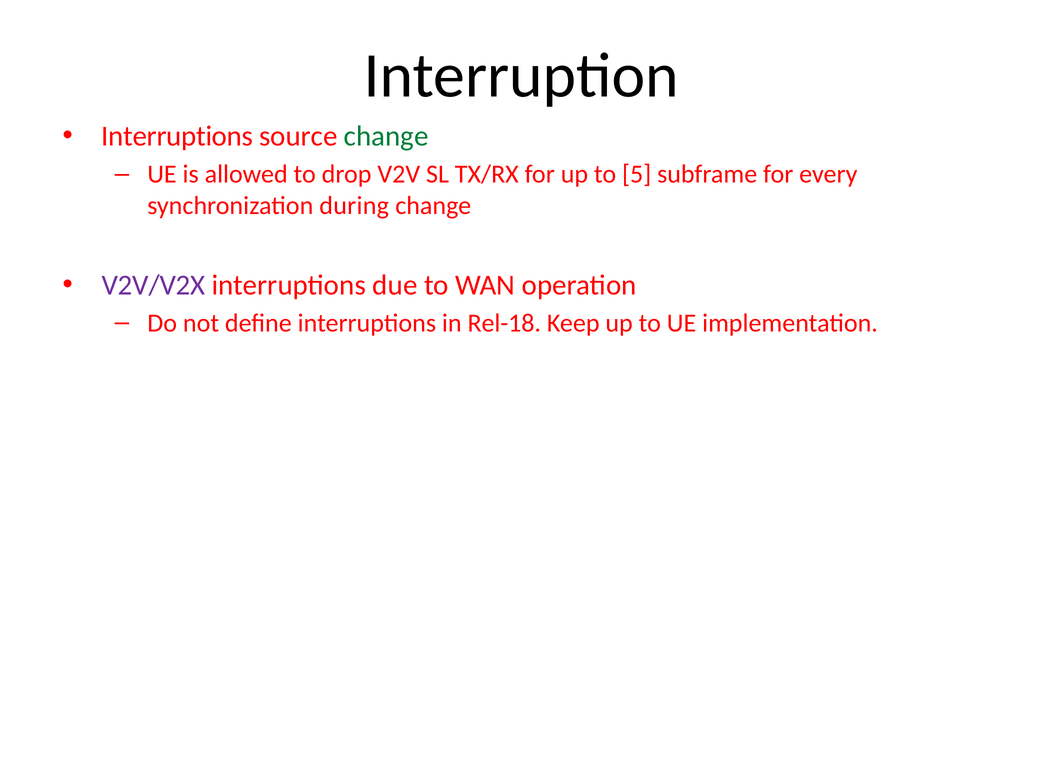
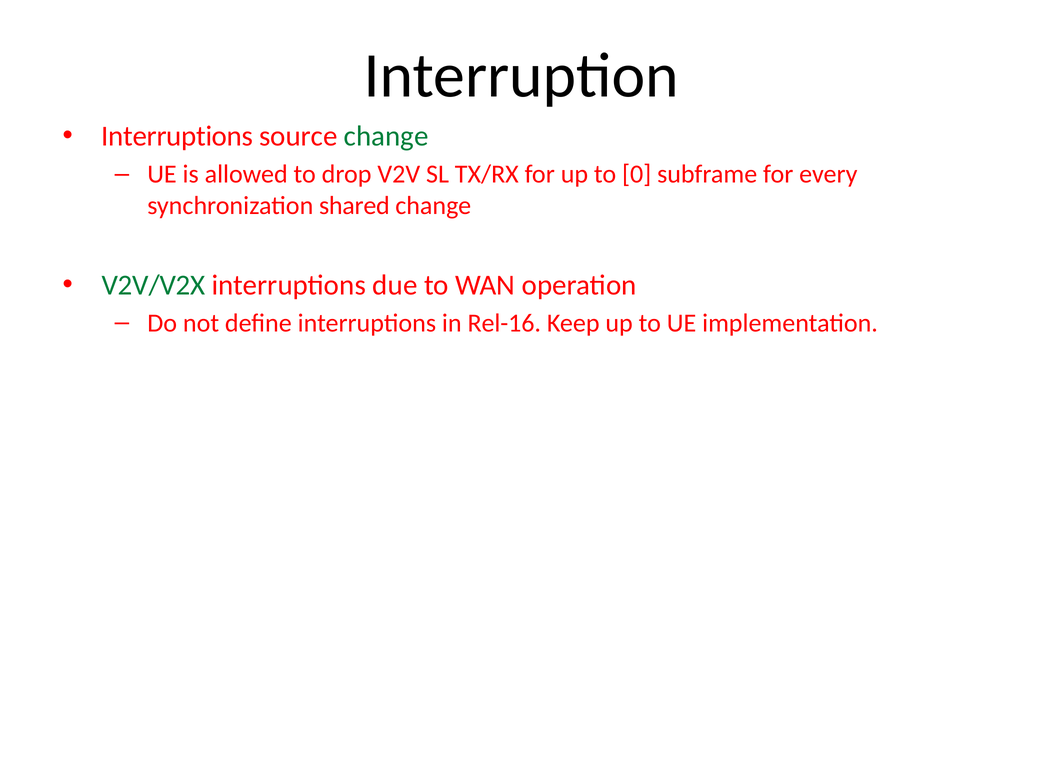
5: 5 -> 0 (637, 174)
during: during -> shared (354, 206)
V2V/V2X colour: purple -> green (154, 285)
Rel-18: Rel-18 -> Rel-16 (504, 323)
